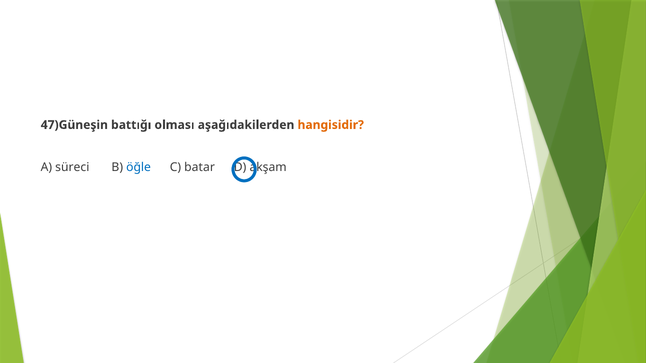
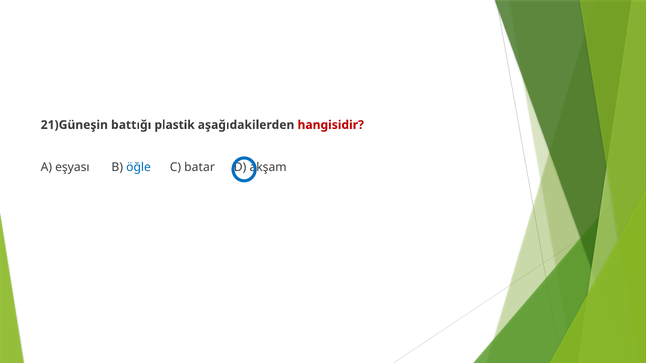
47)Güneşin: 47)Güneşin -> 21)Güneşin (74, 125)
olması: olması -> plastik (175, 125)
hangisidir colour: orange -> red (331, 125)
süreci: süreci -> eşyası (72, 168)
